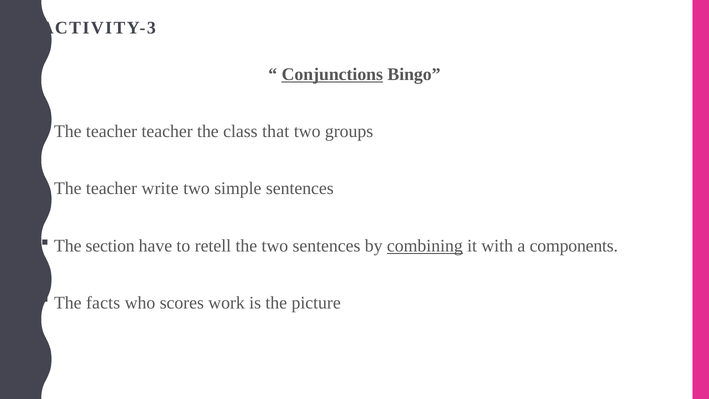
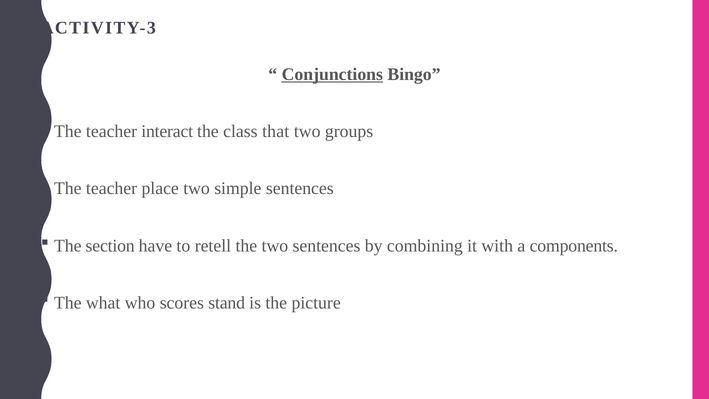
teacher teacher: teacher -> interact (167, 131)
write: write -> place (160, 188)
combining underline: present -> none (425, 246)
facts: facts -> what (103, 303)
work: work -> stand (227, 303)
